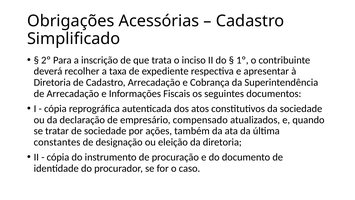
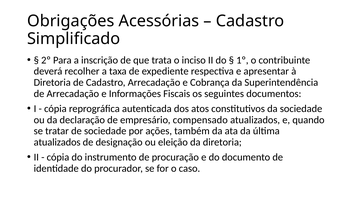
constantes: constantes -> atualizados (57, 142)
